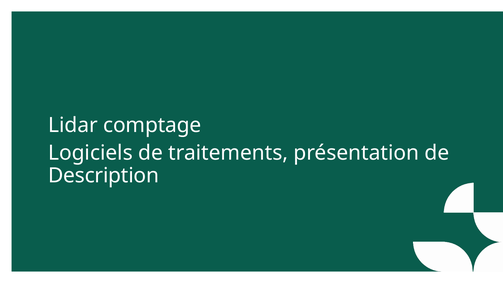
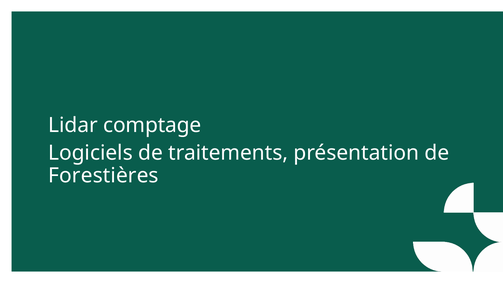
Description: Description -> Forestières (103, 176)
